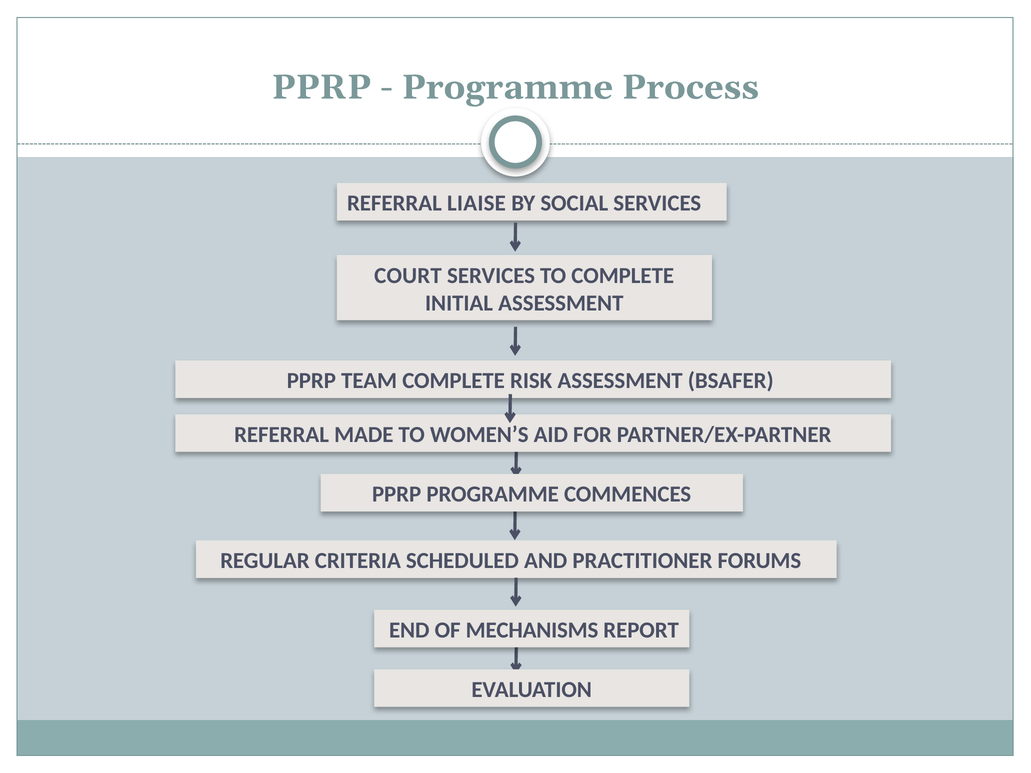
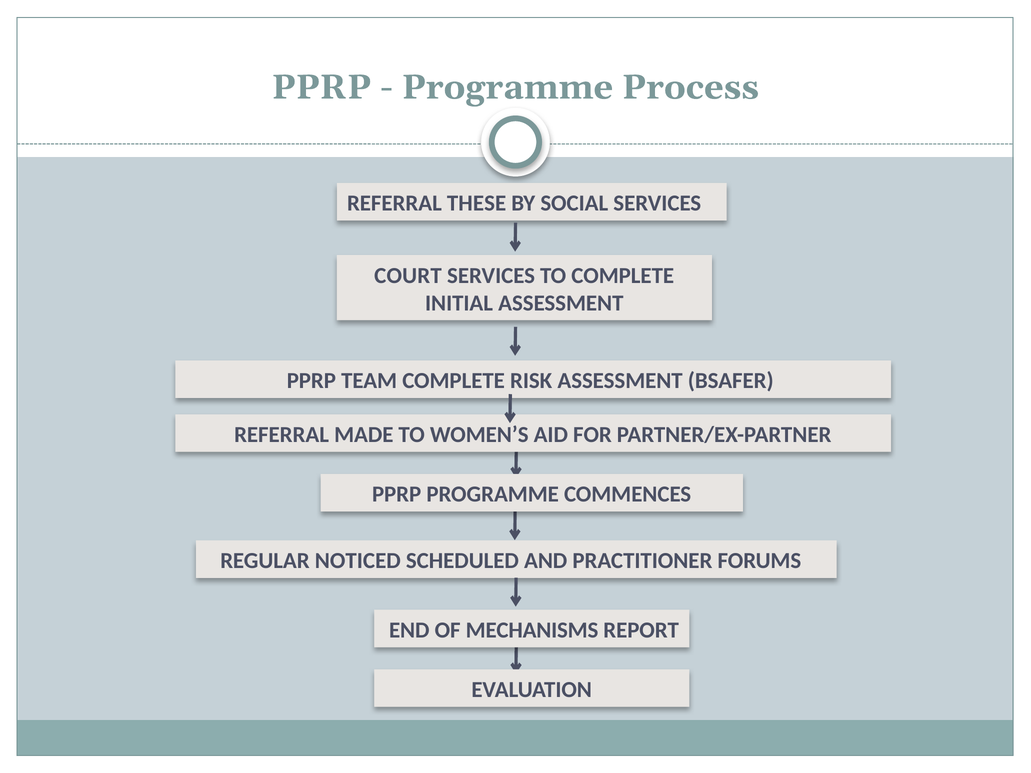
LIAISE: LIAISE -> THESE (477, 203)
CRITERIA: CRITERIA -> NOTICED (358, 561)
